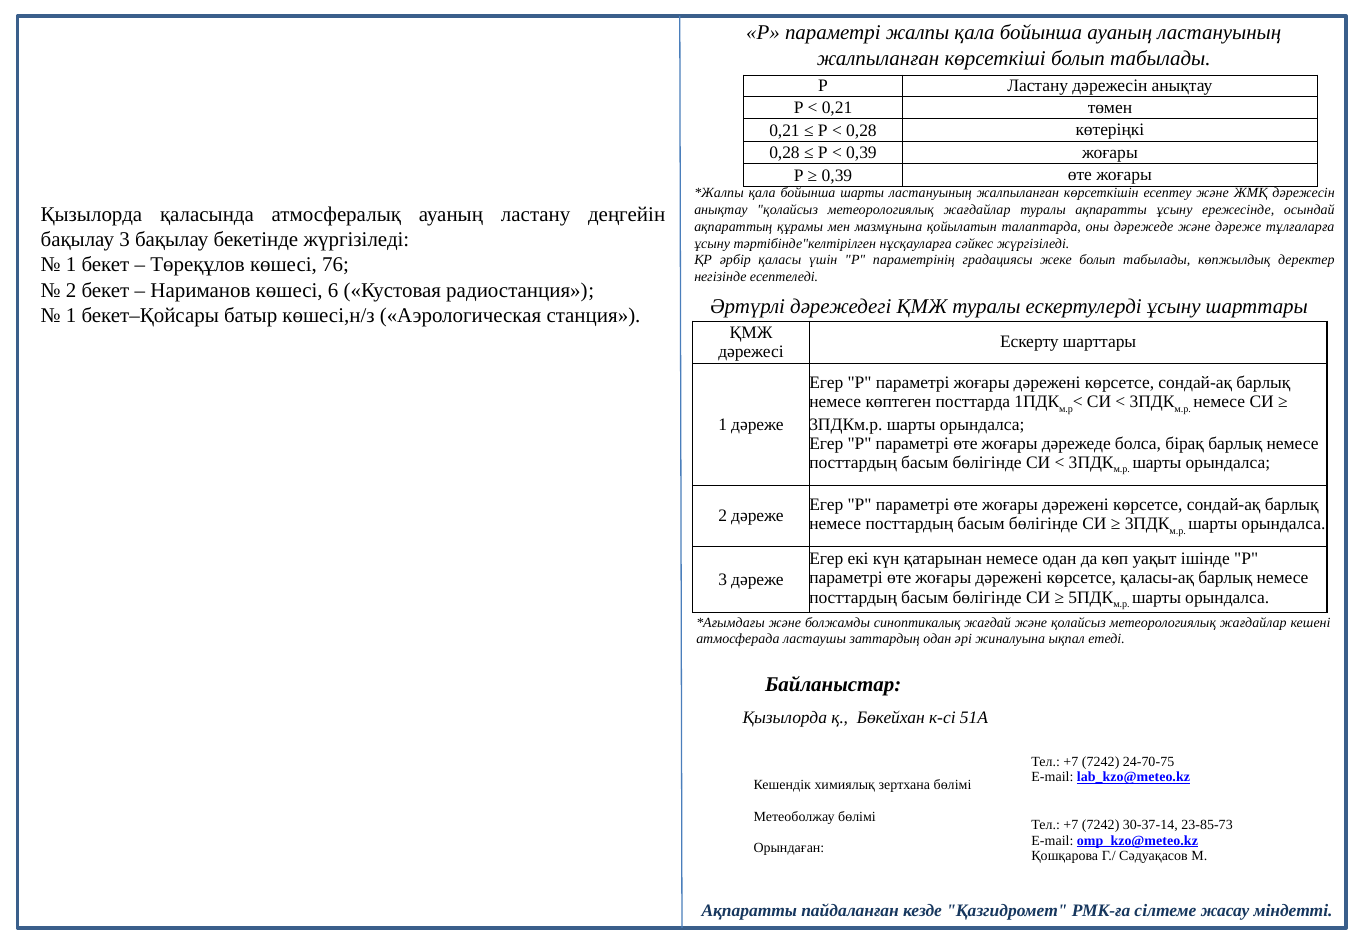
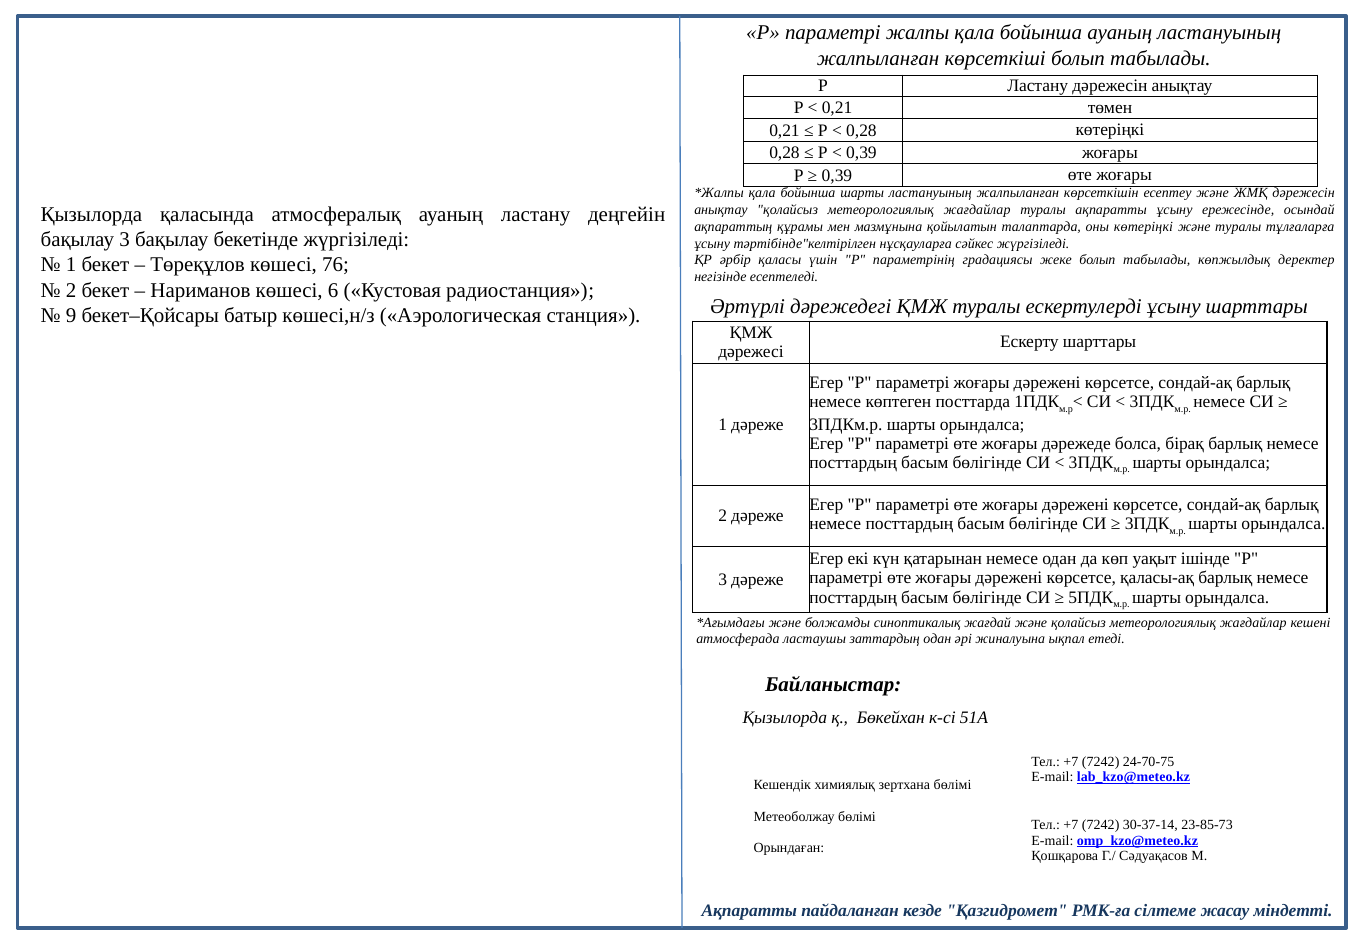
оны дәрежеде: дәрежеде -> көтеріңкі (1144, 227)
және дәреже: дәреже -> туралы (1238, 227)
1: 1 -> 9 (71, 315)
